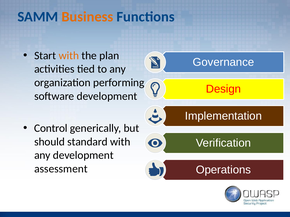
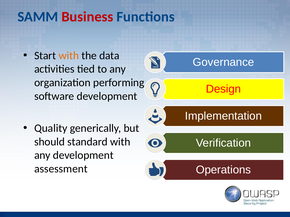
Business colour: orange -> red (87, 17)
plan: plan -> data (109, 56)
Control: Control -> Quality (51, 129)
